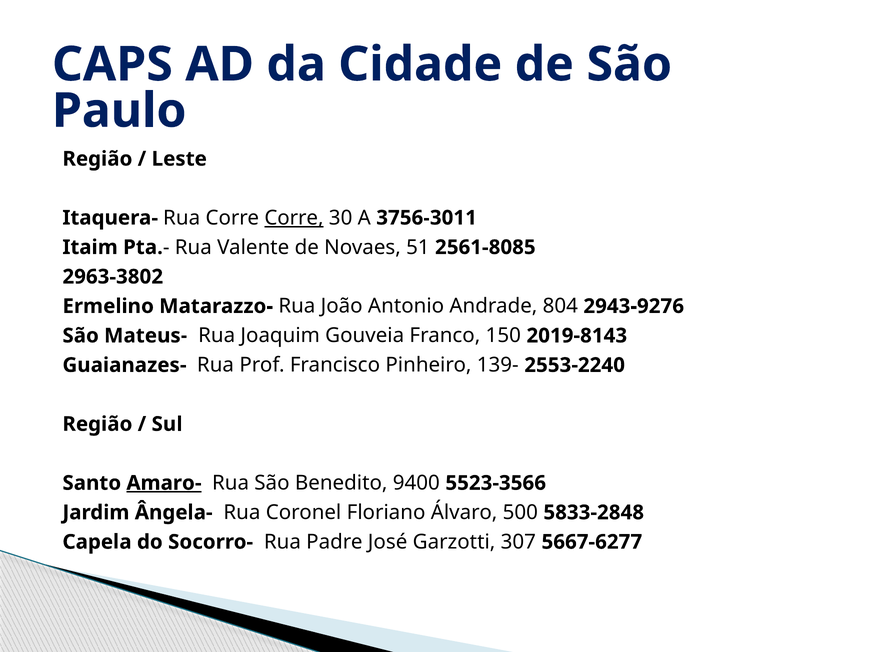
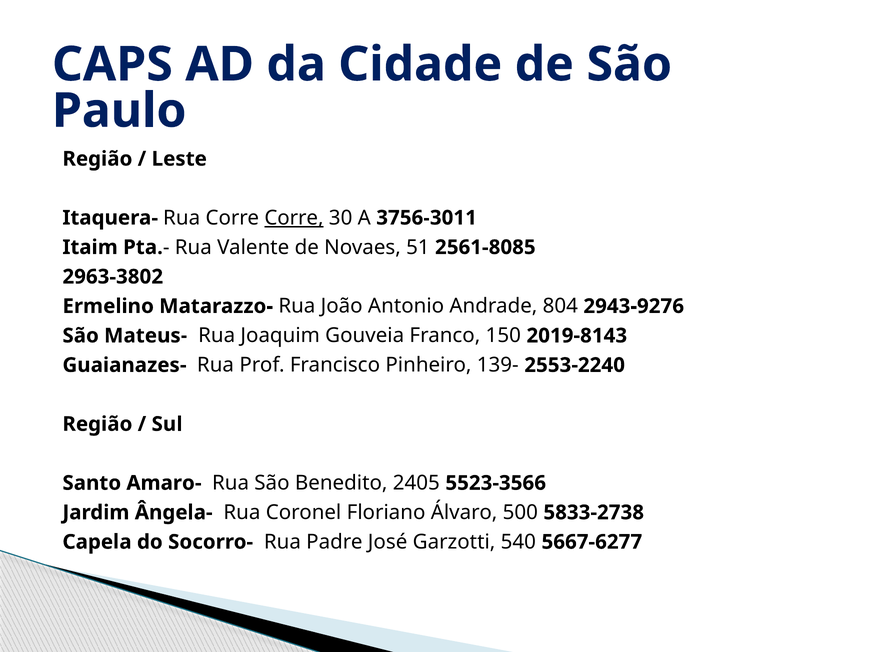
Amaro- underline: present -> none (164, 483)
9400: 9400 -> 2405 (416, 483)
5833-2848: 5833-2848 -> 5833-2738 (594, 512)
307: 307 -> 540 (518, 542)
